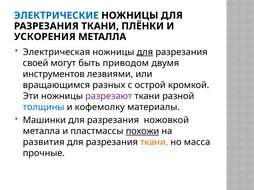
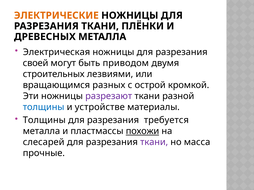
ЭЛЕКТРИЧЕСКИЕ colour: blue -> orange (56, 15)
УСКОРЕНИЯ: УСКОРЕНИЯ -> ДРЕВЕСНЫХ (45, 37)
для underline: present -> none (145, 52)
инструментов: инструментов -> строительных (54, 74)
кофемолку: кофемолку -> устройстве (100, 107)
Машинки: Машинки -> Толщины (44, 120)
ножовкой: ножовкой -> требуется (166, 120)
развития: развития -> слесарей (44, 142)
ткани colour: orange -> purple (154, 142)
